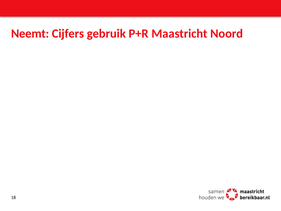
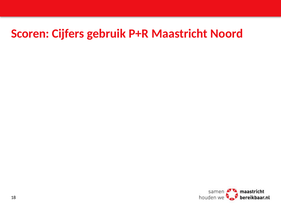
Neemt: Neemt -> Scoren (30, 33)
